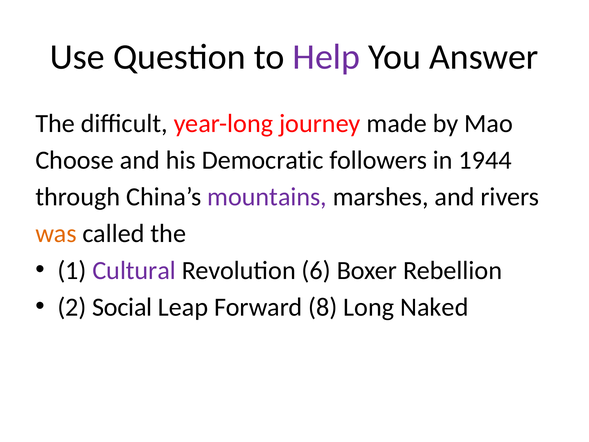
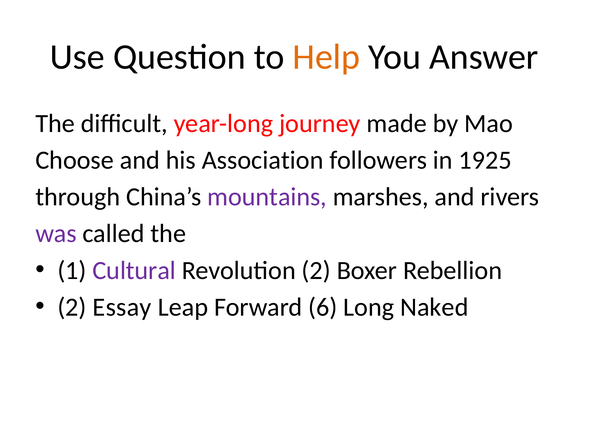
Help colour: purple -> orange (326, 57)
Democratic: Democratic -> Association (263, 160)
1944: 1944 -> 1925 (485, 160)
was colour: orange -> purple (56, 234)
Revolution 6: 6 -> 2 (316, 270)
Social: Social -> Essay (122, 307)
8: 8 -> 6 (323, 307)
